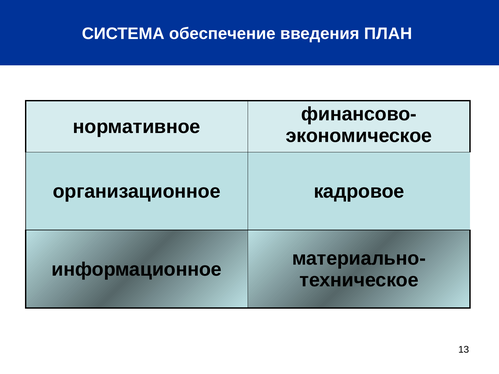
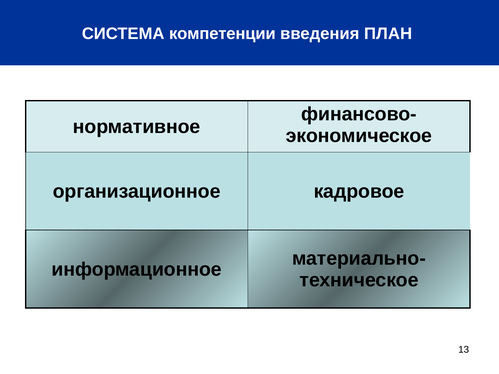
обеспечение: обеспечение -> компетенции (222, 34)
